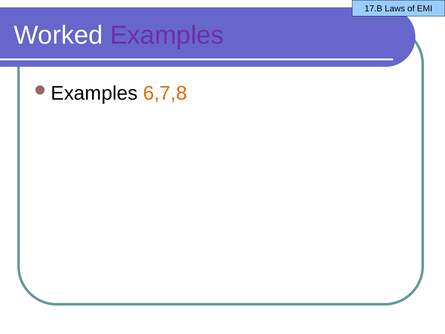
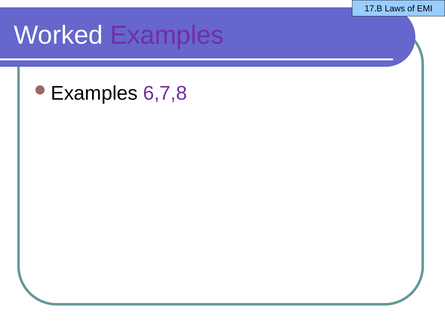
6,7,8 colour: orange -> purple (165, 93)
